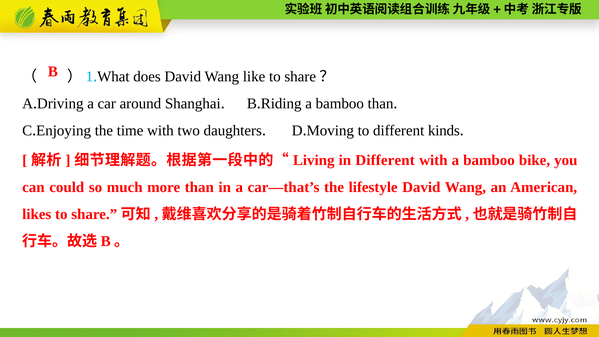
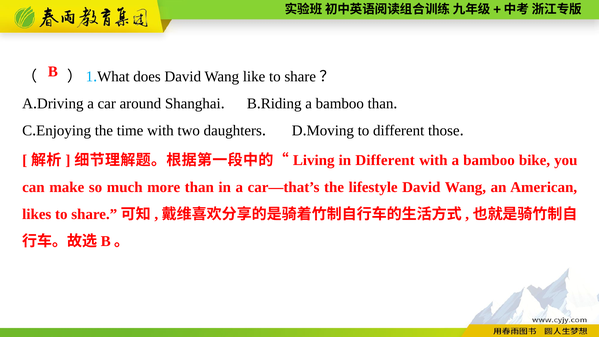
kinds: kinds -> those (444, 130)
could: could -> make (67, 187)
